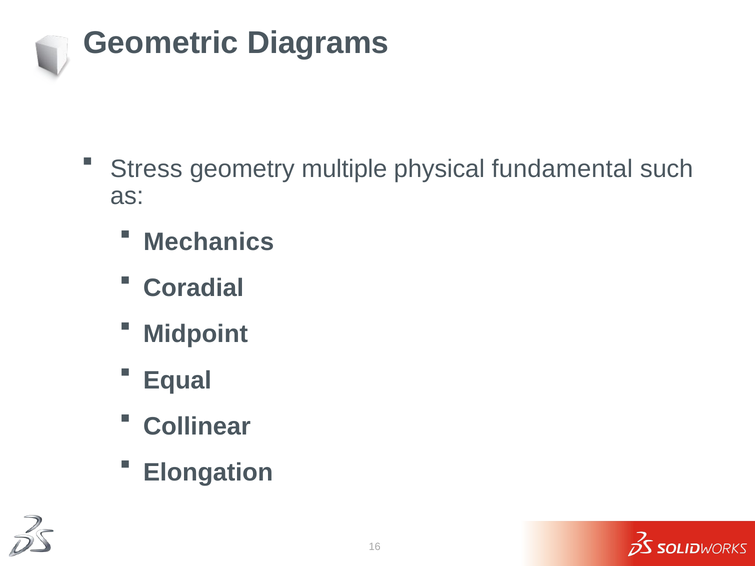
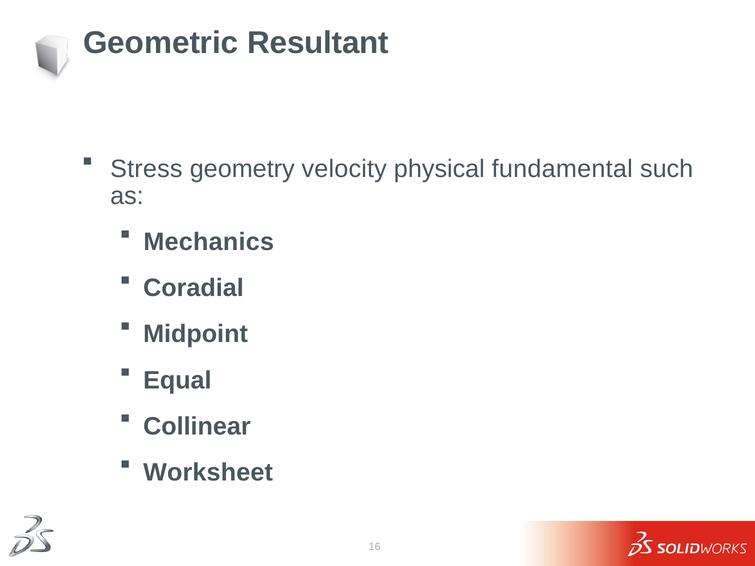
Diagrams: Diagrams -> Resultant (318, 43)
multiple: multiple -> velocity (344, 169)
Elongation: Elongation -> Worksheet (208, 472)
